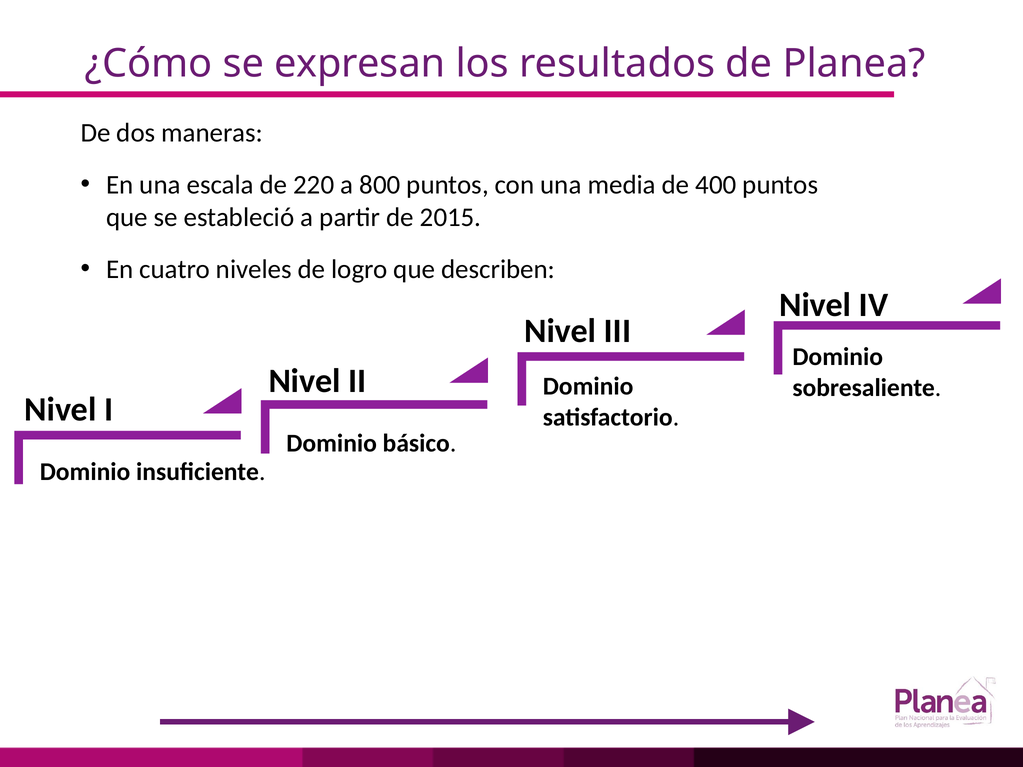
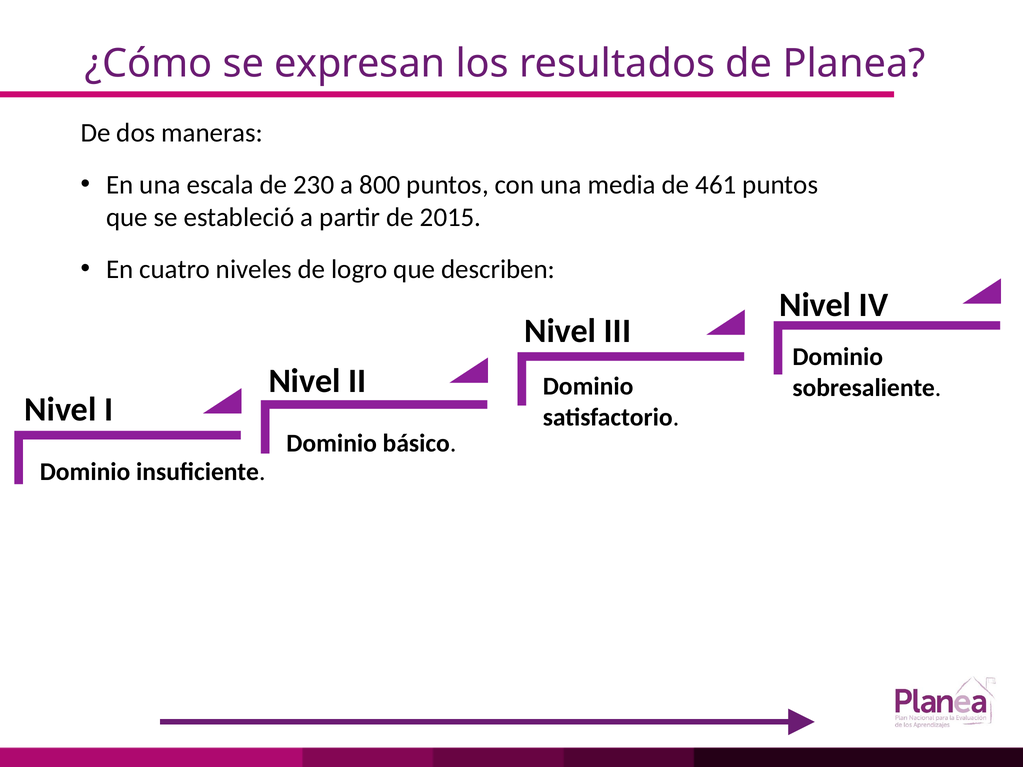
220: 220 -> 230 (314, 185)
400: 400 -> 461 (716, 185)
